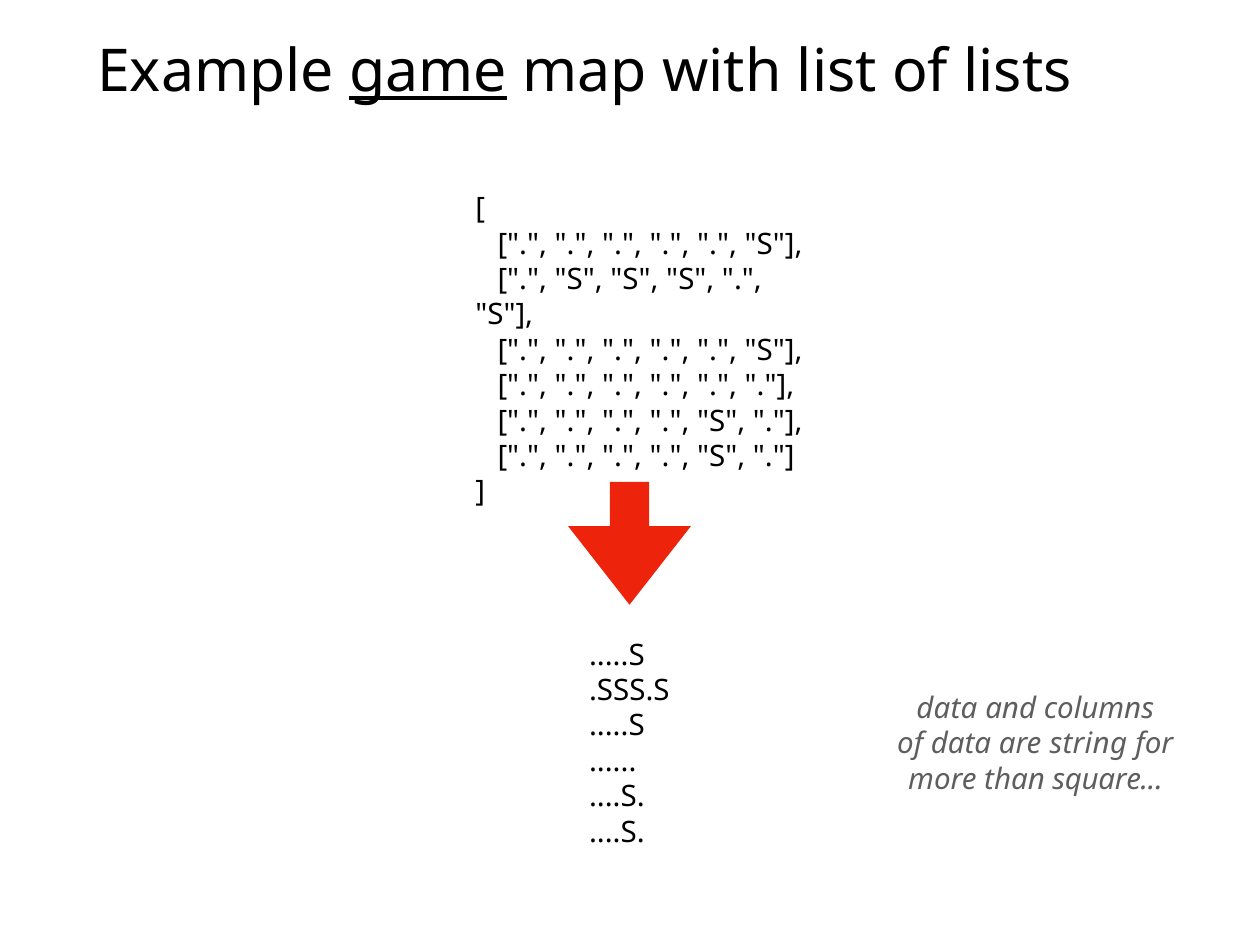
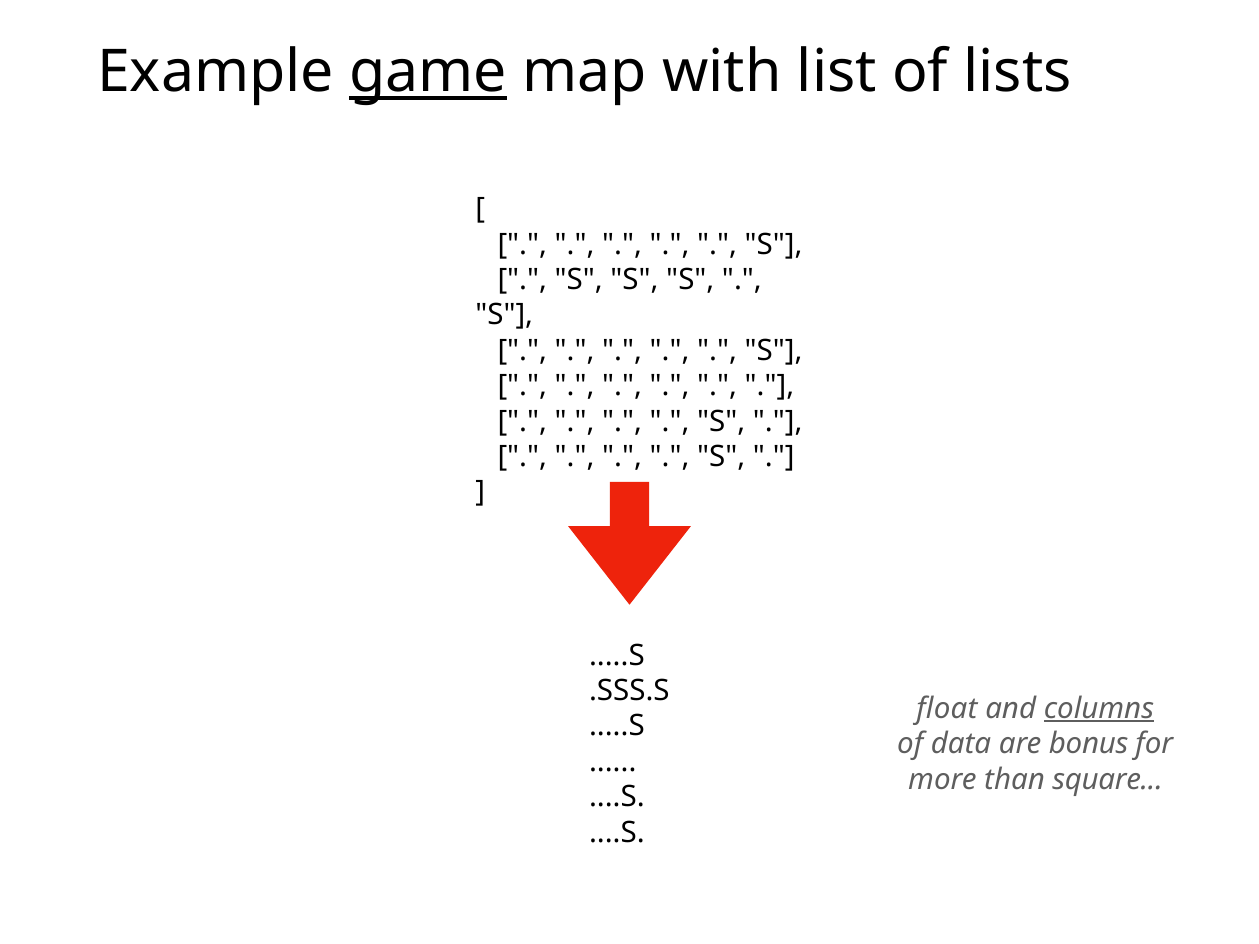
data: data -> float (947, 709)
columns underline: none -> present (1099, 709)
string: string -> bonus (1089, 744)
